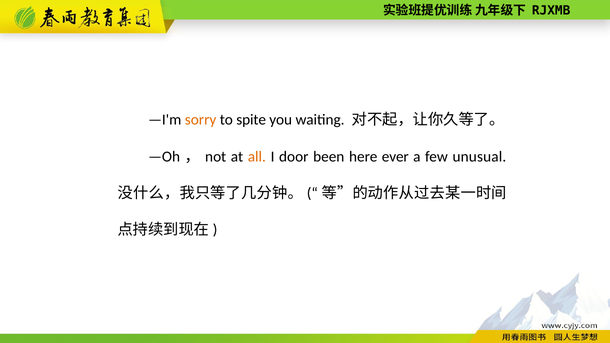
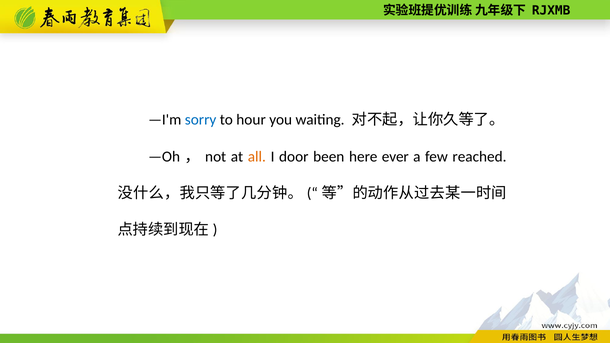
sorry colour: orange -> blue (201, 120)
spite: spite -> hour (251, 120)
unusual: unusual -> reached (479, 157)
